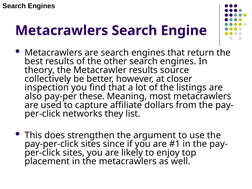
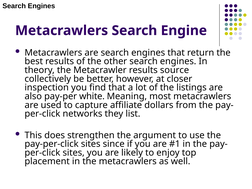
these: these -> white (92, 96)
